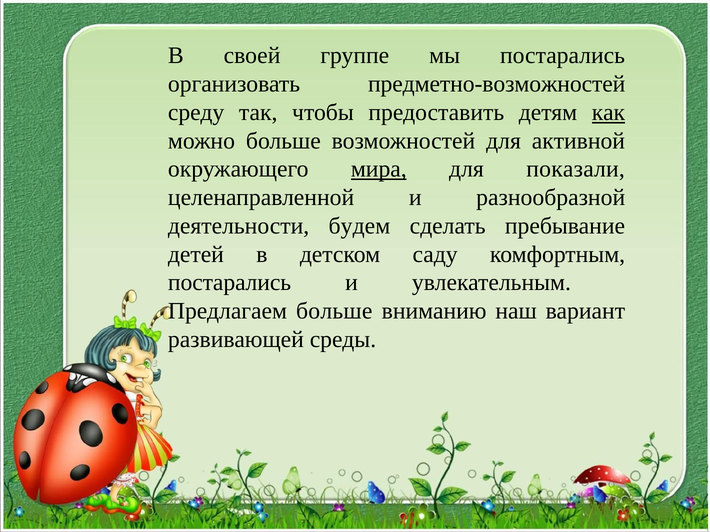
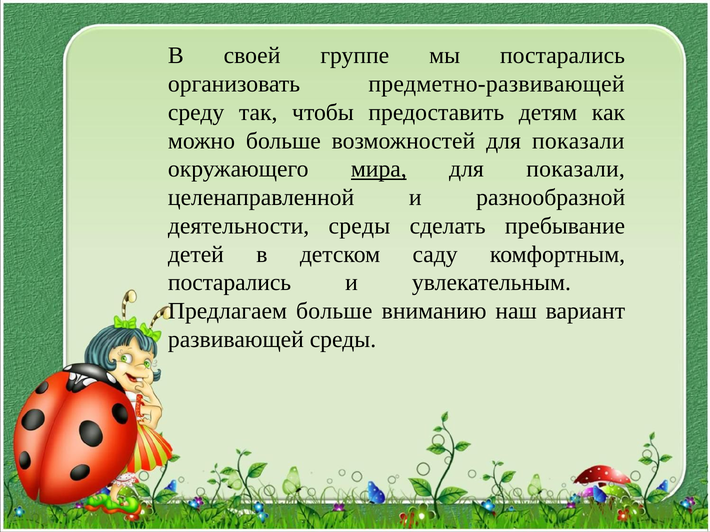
предметно-возможностей: предметно-возможностей -> предметно-развивающей (497, 84)
как underline: present -> none (608, 112)
возможностей для активной: активной -> показали (578, 141)
деятельности будем: будем -> среды (359, 226)
